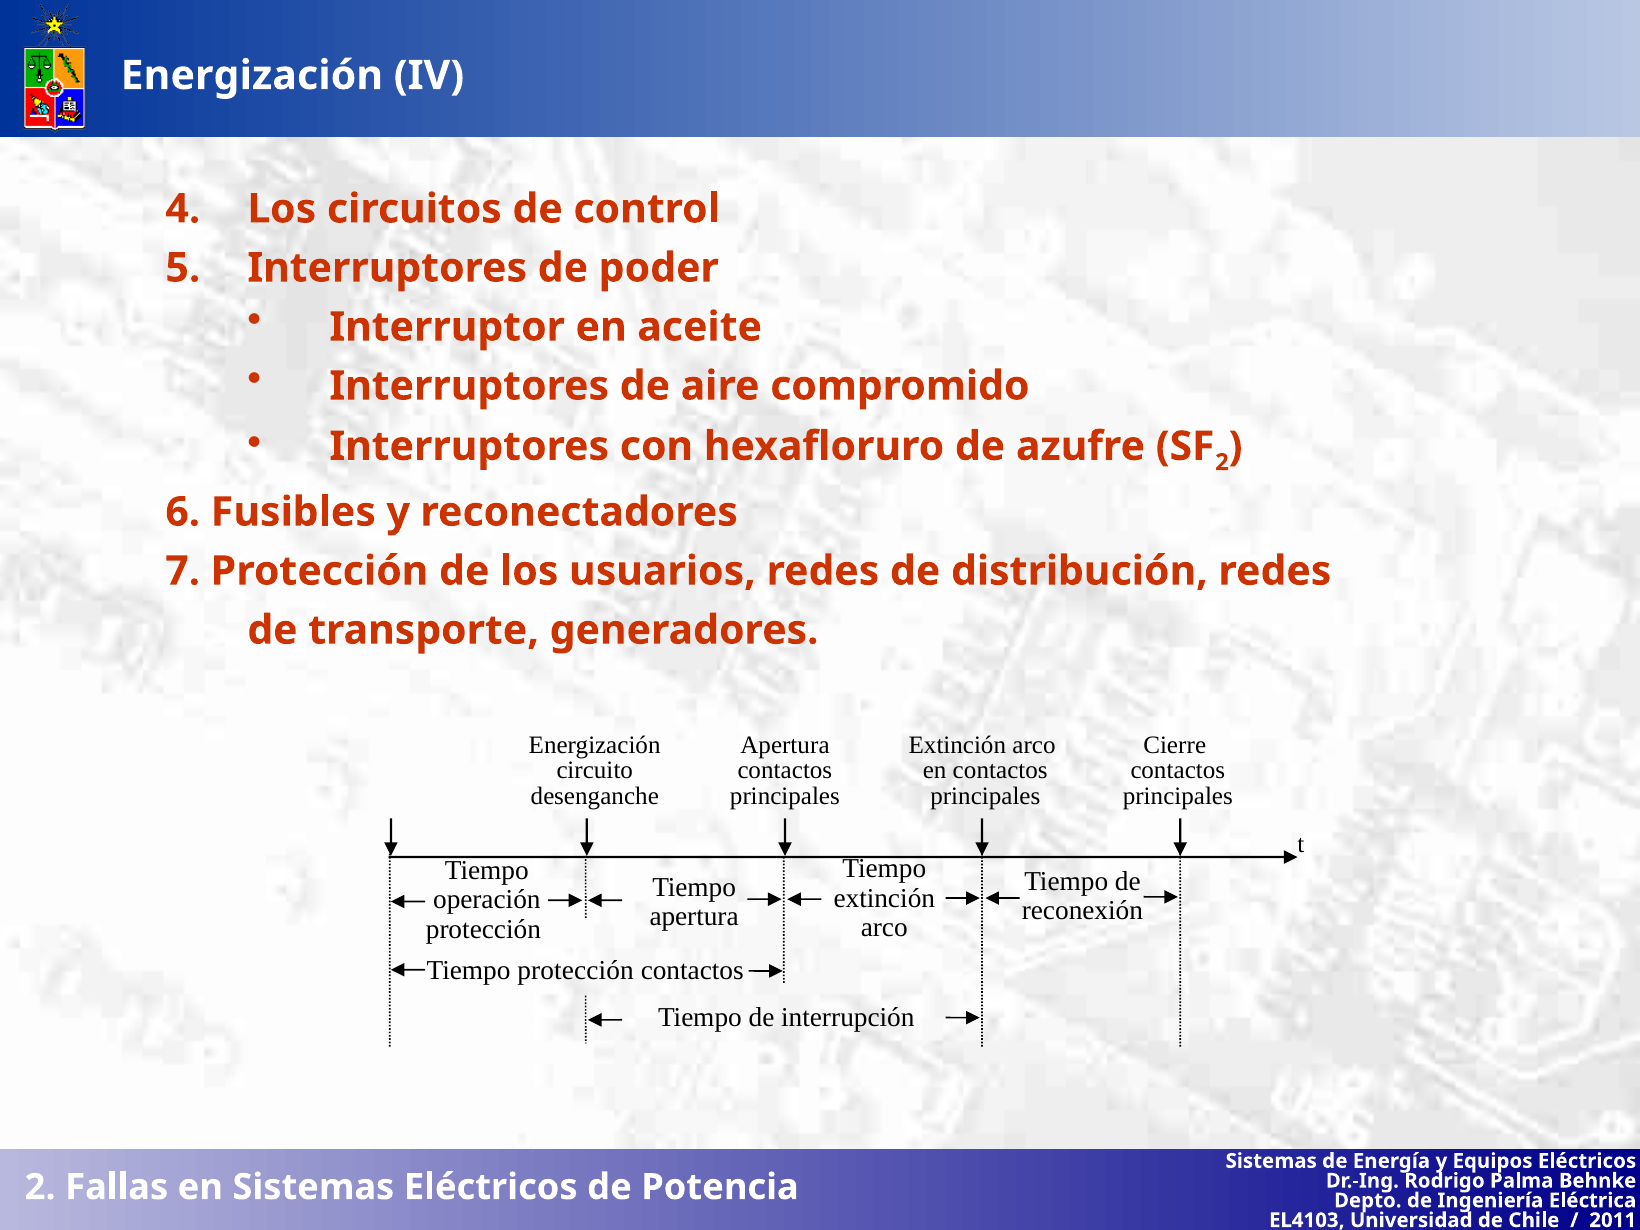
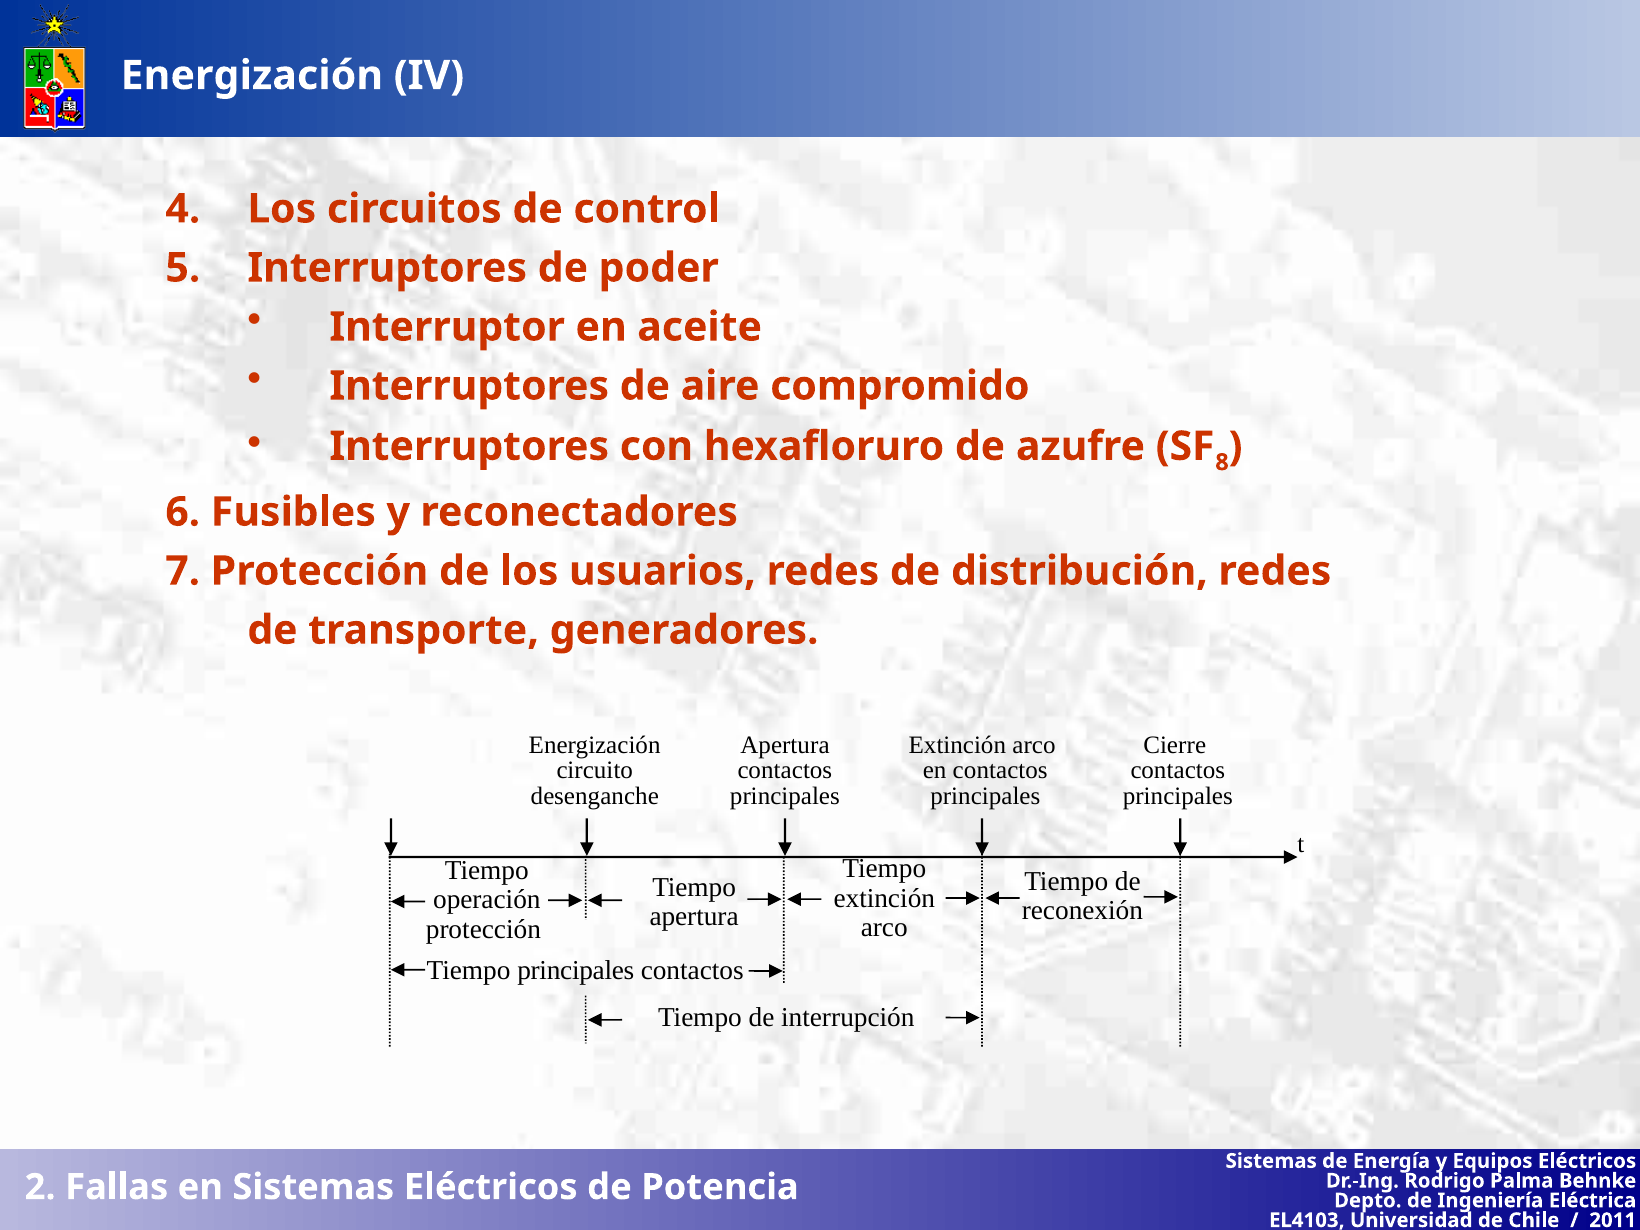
2: 2 -> 8 (1222, 462)
Tiempo protección: protección -> principales (576, 971)
